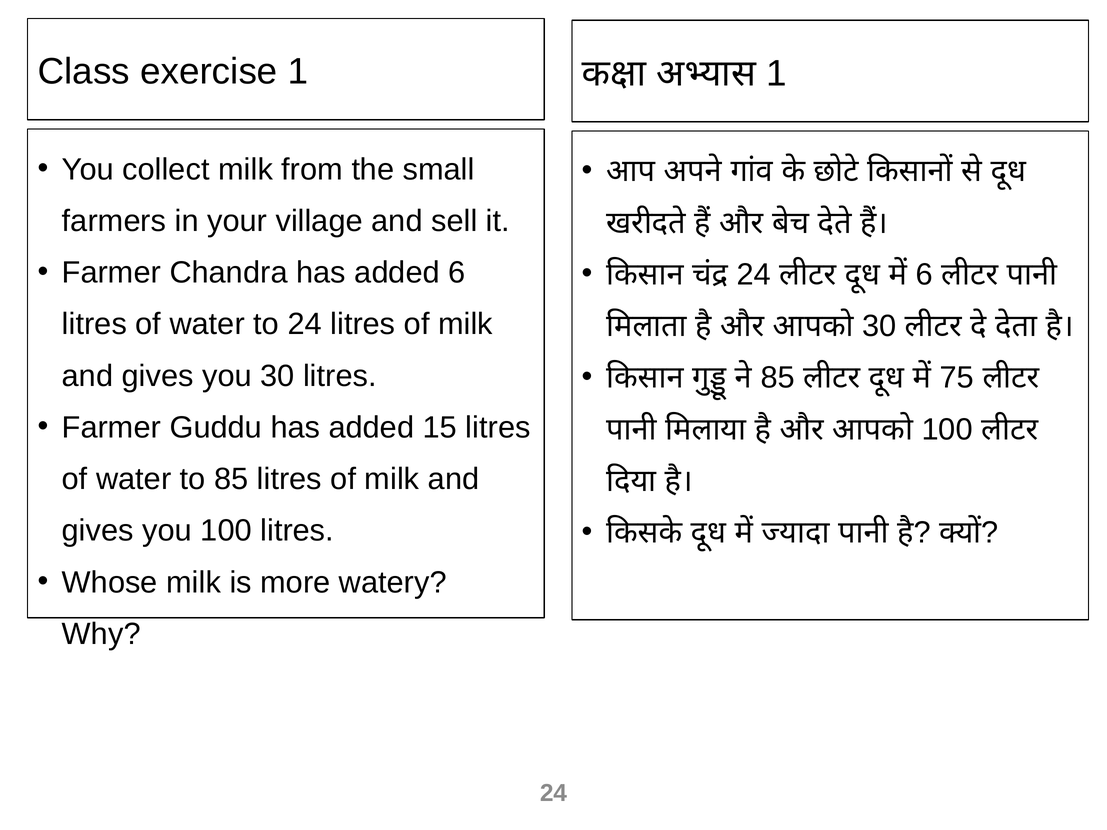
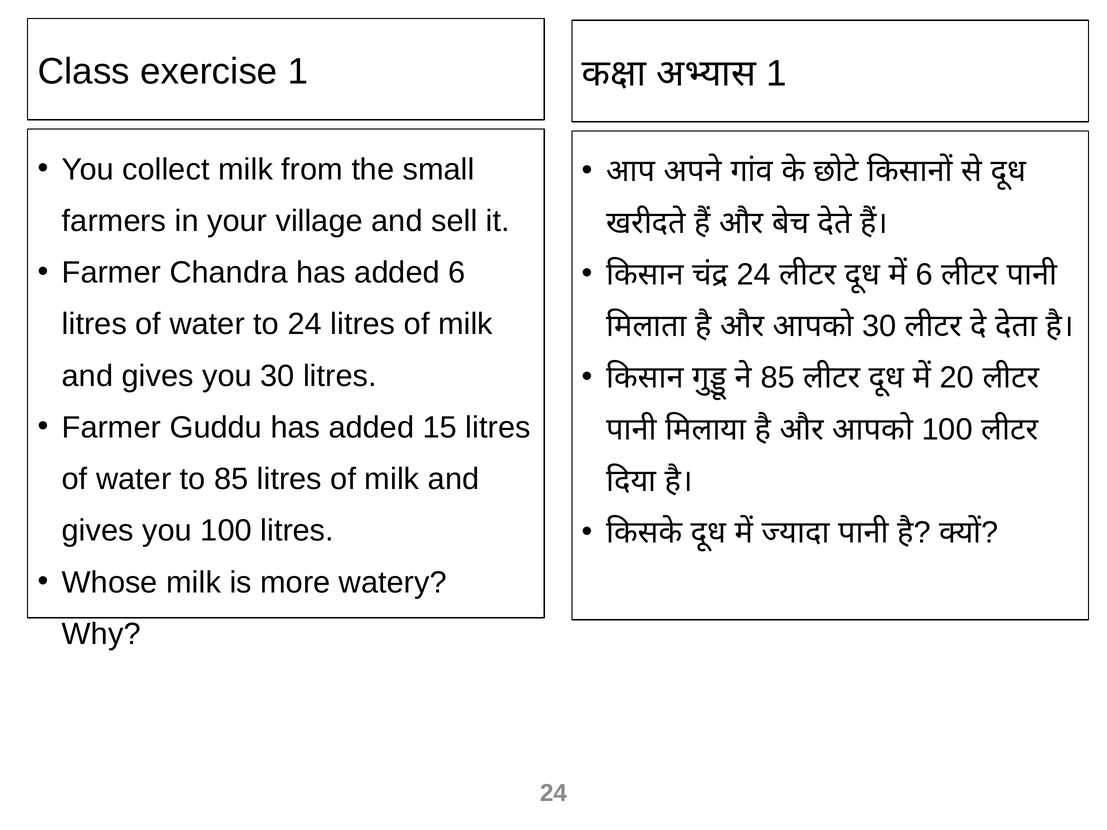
75: 75 -> 20 (957, 378)
